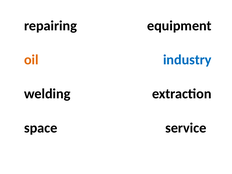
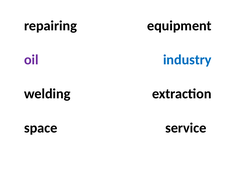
oil colour: orange -> purple (31, 60)
